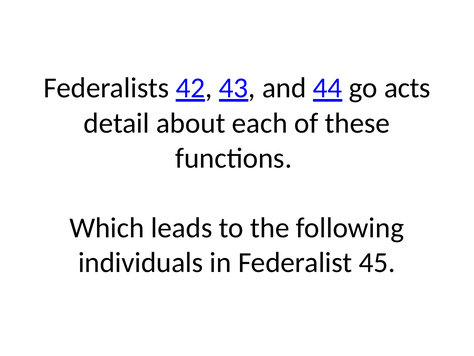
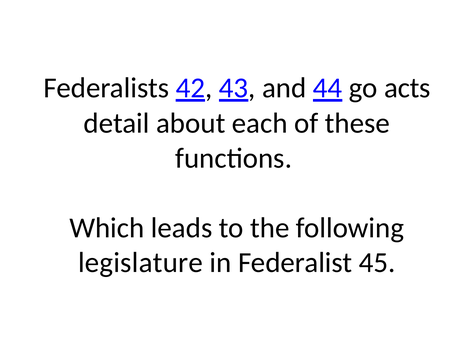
individuals: individuals -> legislature (140, 262)
